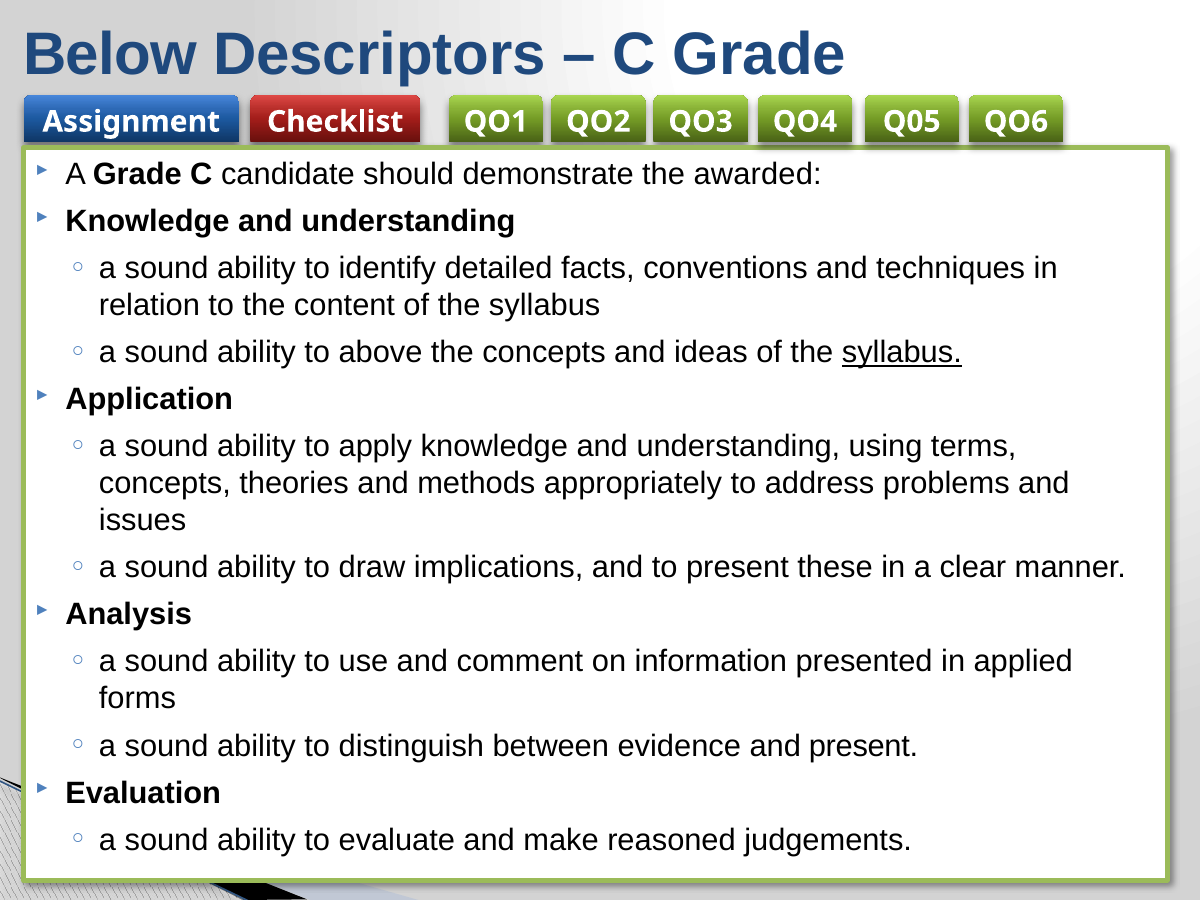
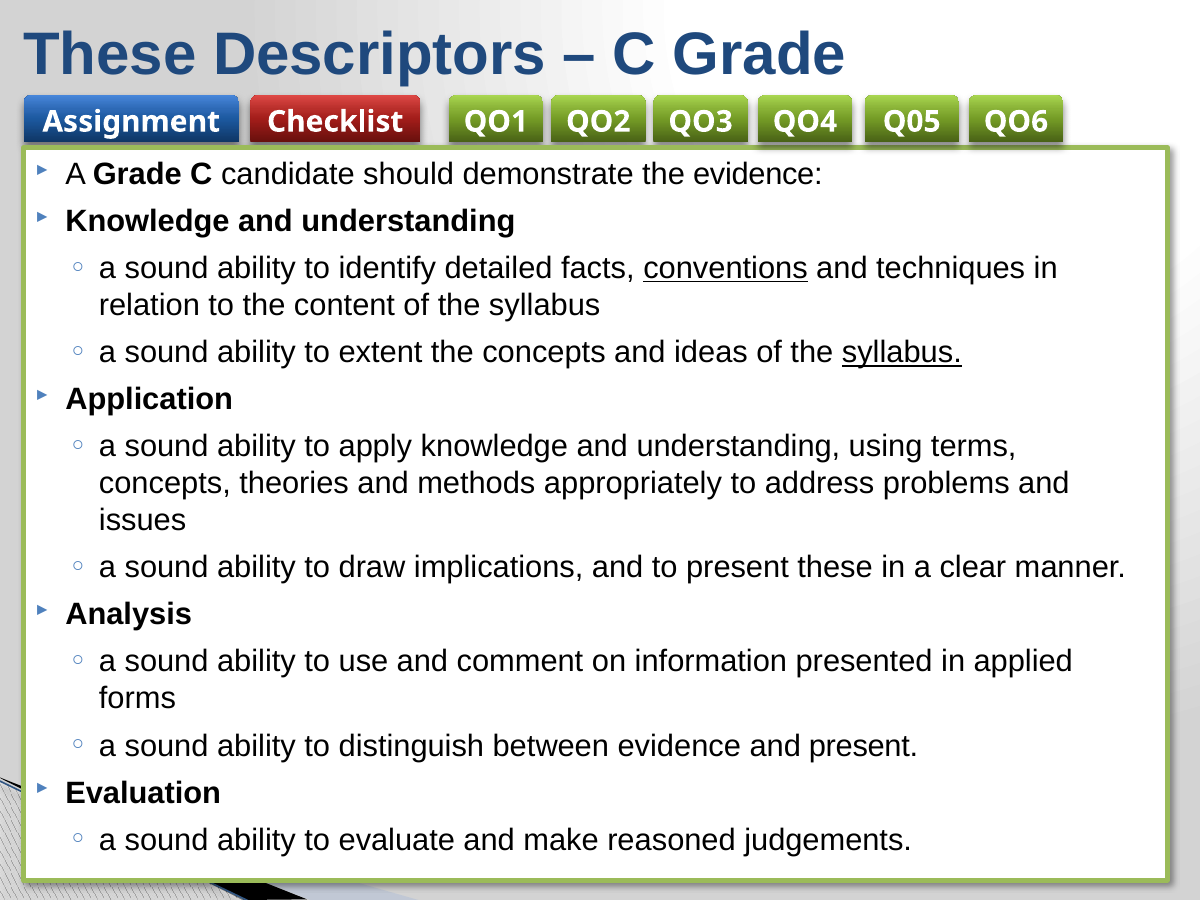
Below: Below -> These (110, 55)
the awarded: awarded -> evidence (758, 174)
conventions underline: none -> present (725, 268)
above: above -> extent (381, 352)
